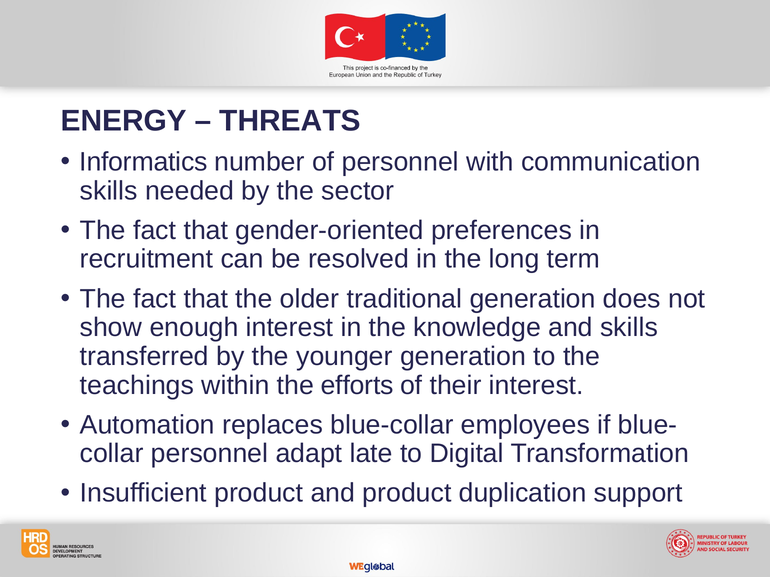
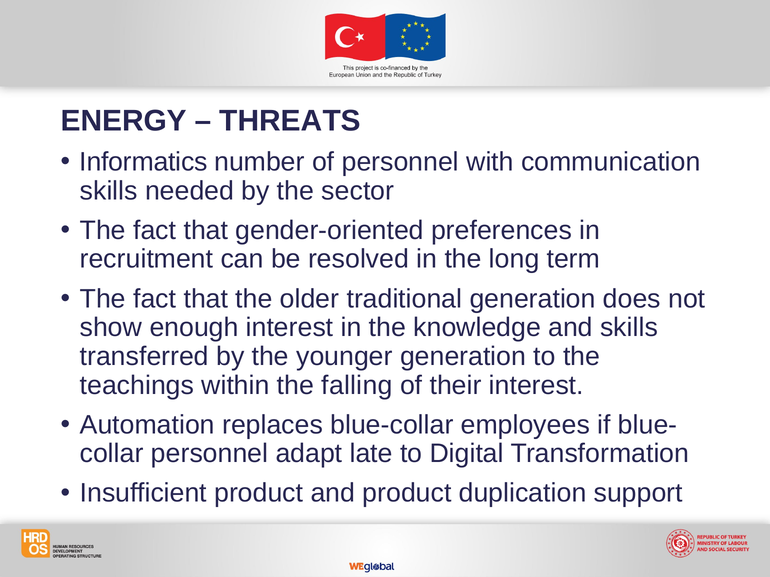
efforts: efforts -> falling (357, 386)
